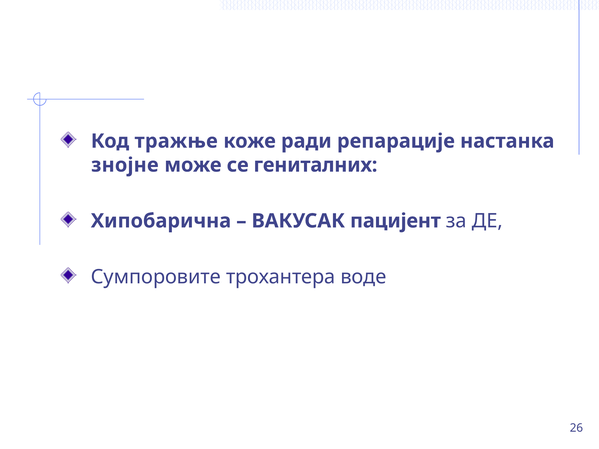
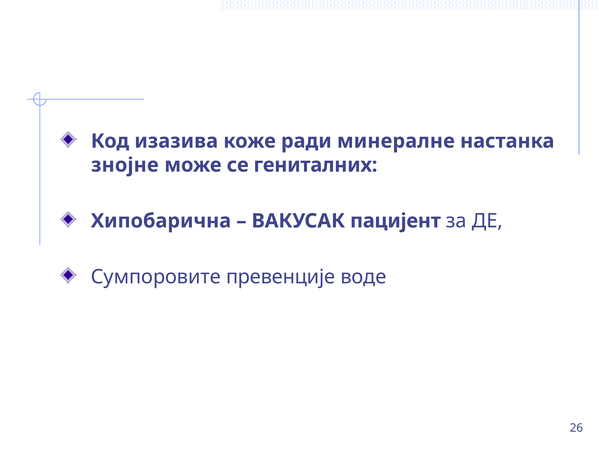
тражње: тражње -> изазива (176, 141)
репарације: репарације -> минералне (396, 141)
трохантера: трохантера -> превенције (281, 277)
